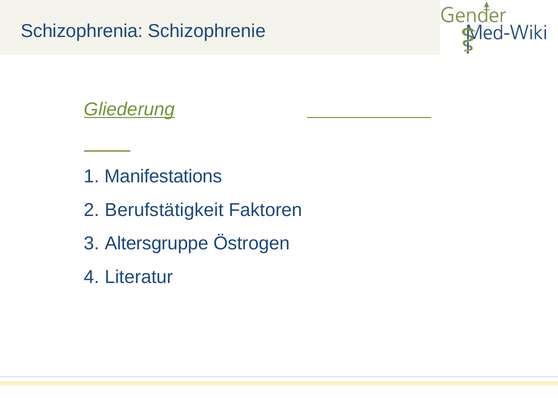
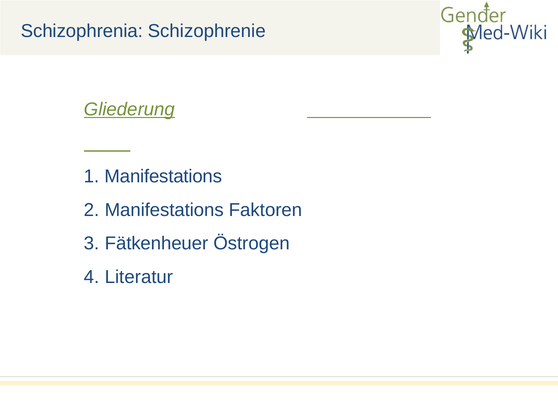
Berufstätigkeit: Berufstätigkeit -> Manifestations (164, 210)
Altersgruppe: Altersgruppe -> Fätkenheuer (157, 243)
